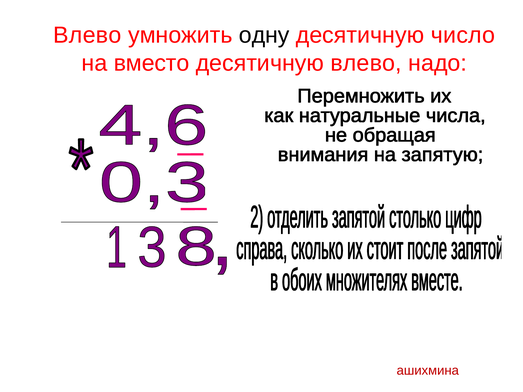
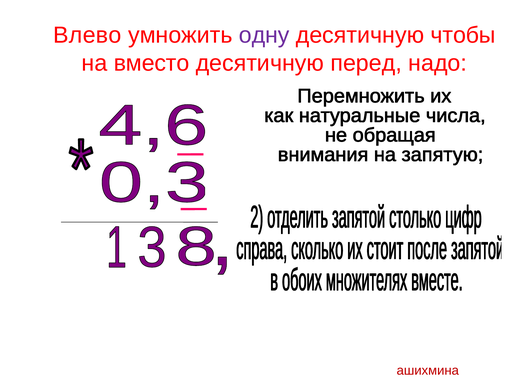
одну colour: black -> purple (264, 35)
число: число -> чтобы (463, 35)
десятичную влево: влево -> перед (366, 63)
